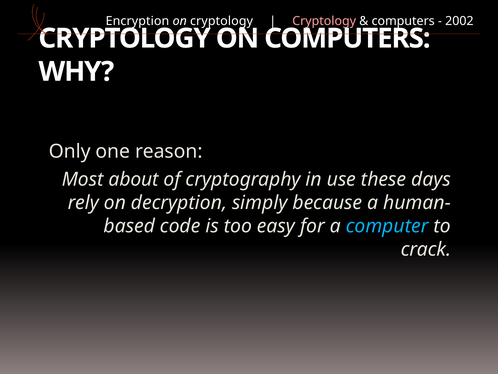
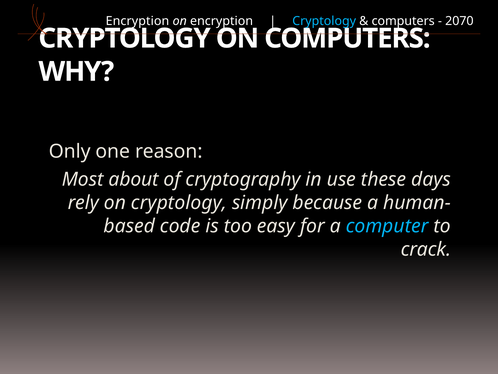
on cryptology: cryptology -> encryption (222, 21)
Cryptology colour: pink -> light blue (324, 21)
2002: 2002 -> 2070 (459, 21)
on decryption: decryption -> cryptology (179, 203)
